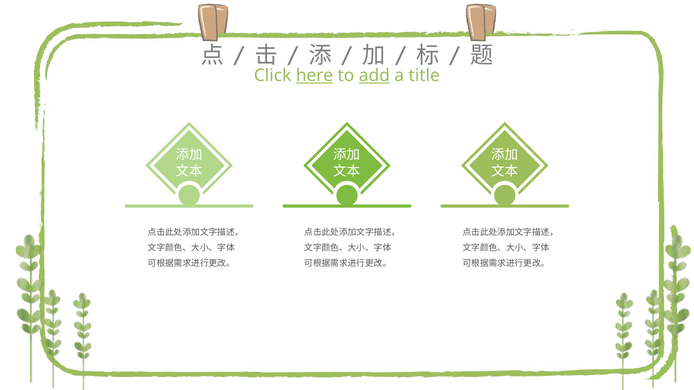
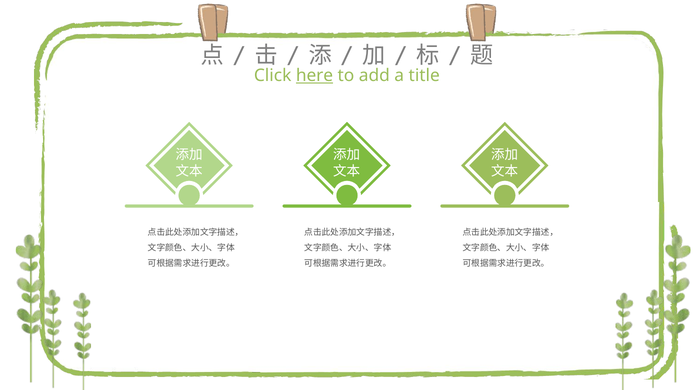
add underline: present -> none (374, 76)
